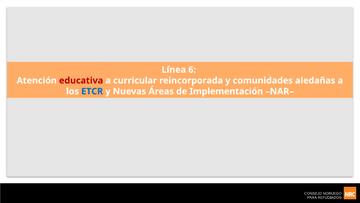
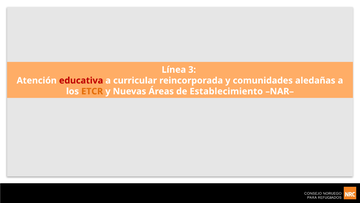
6: 6 -> 3 (192, 70)
ETCR colour: blue -> orange (92, 91)
Implementación: Implementación -> Establecimiento (226, 91)
